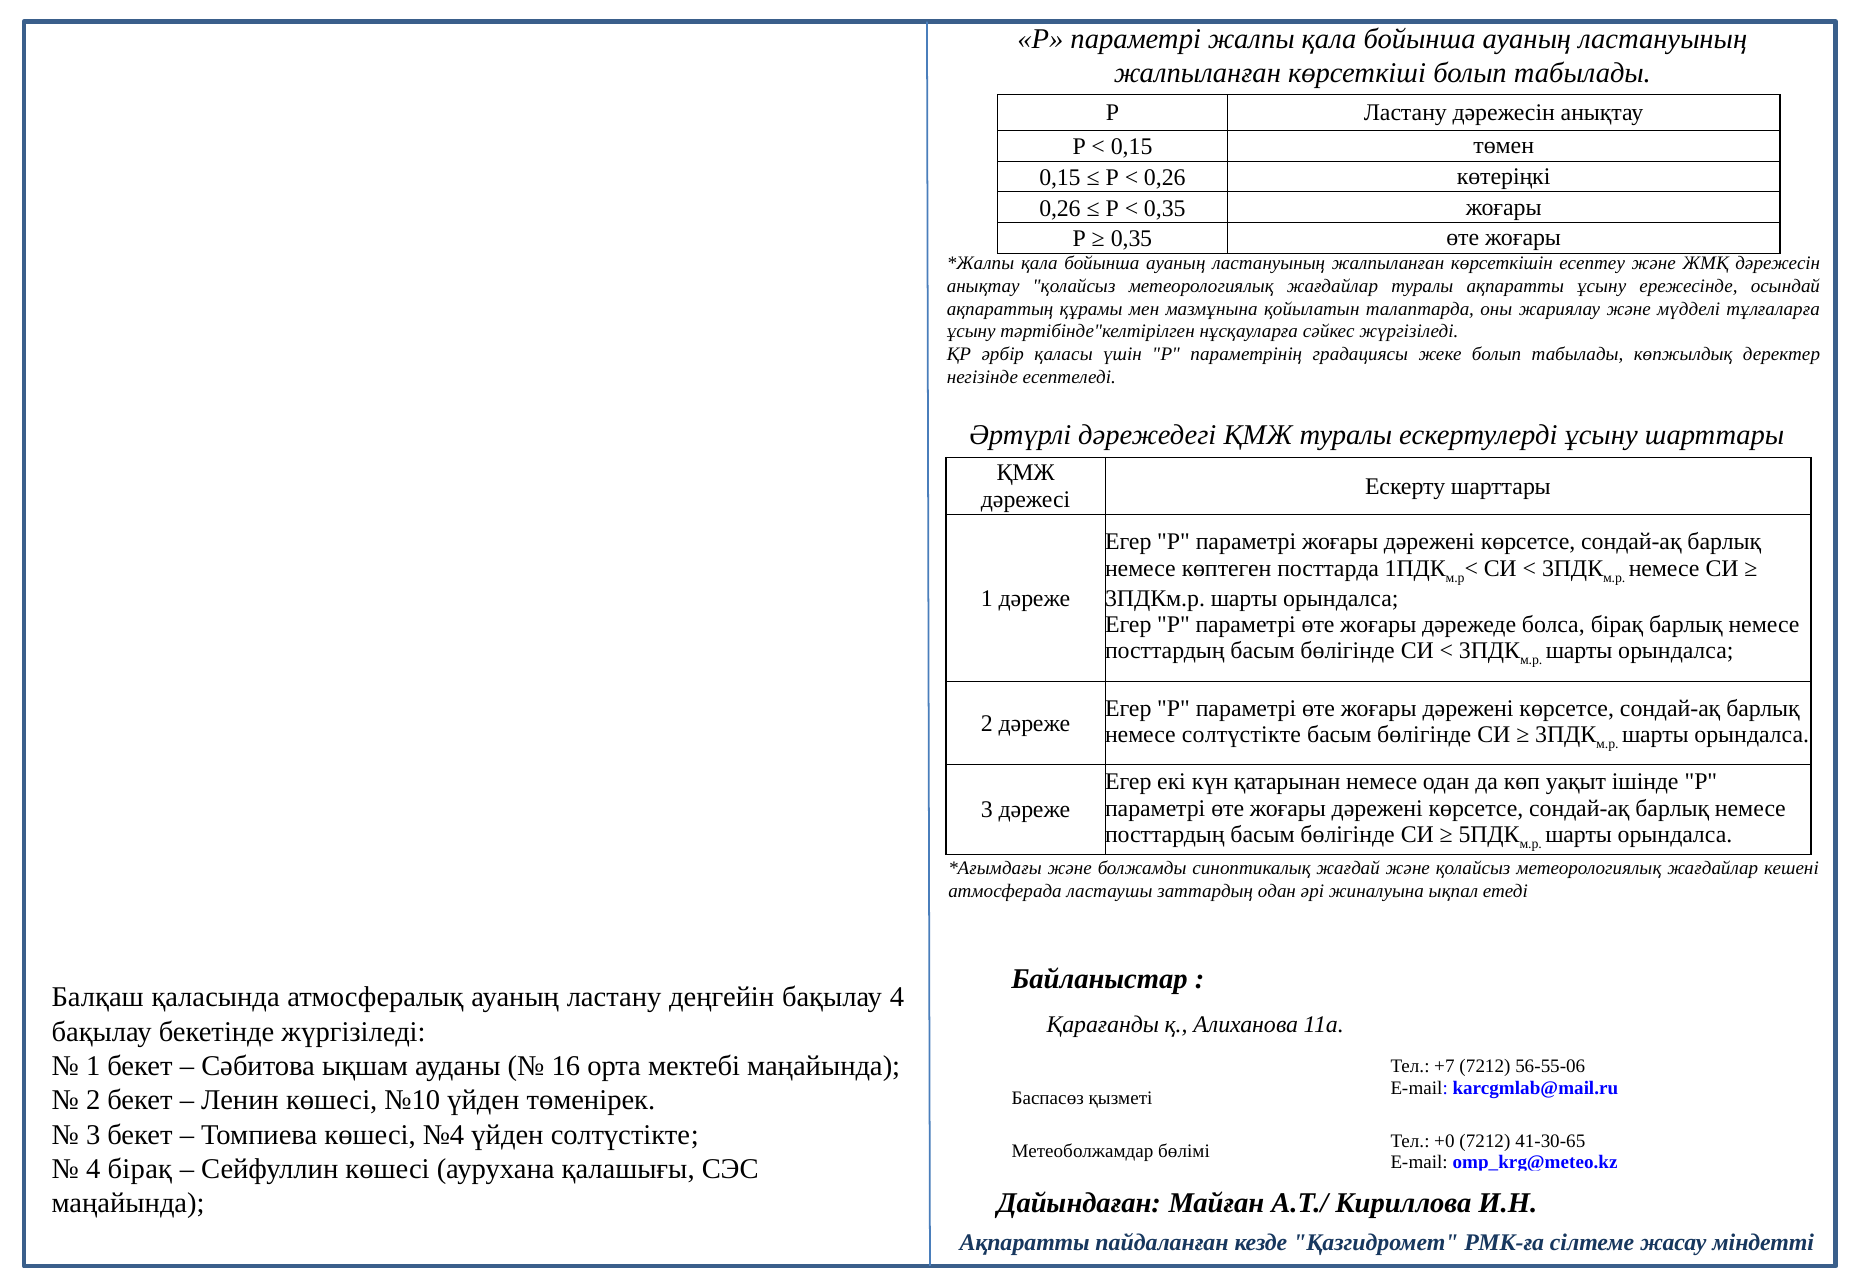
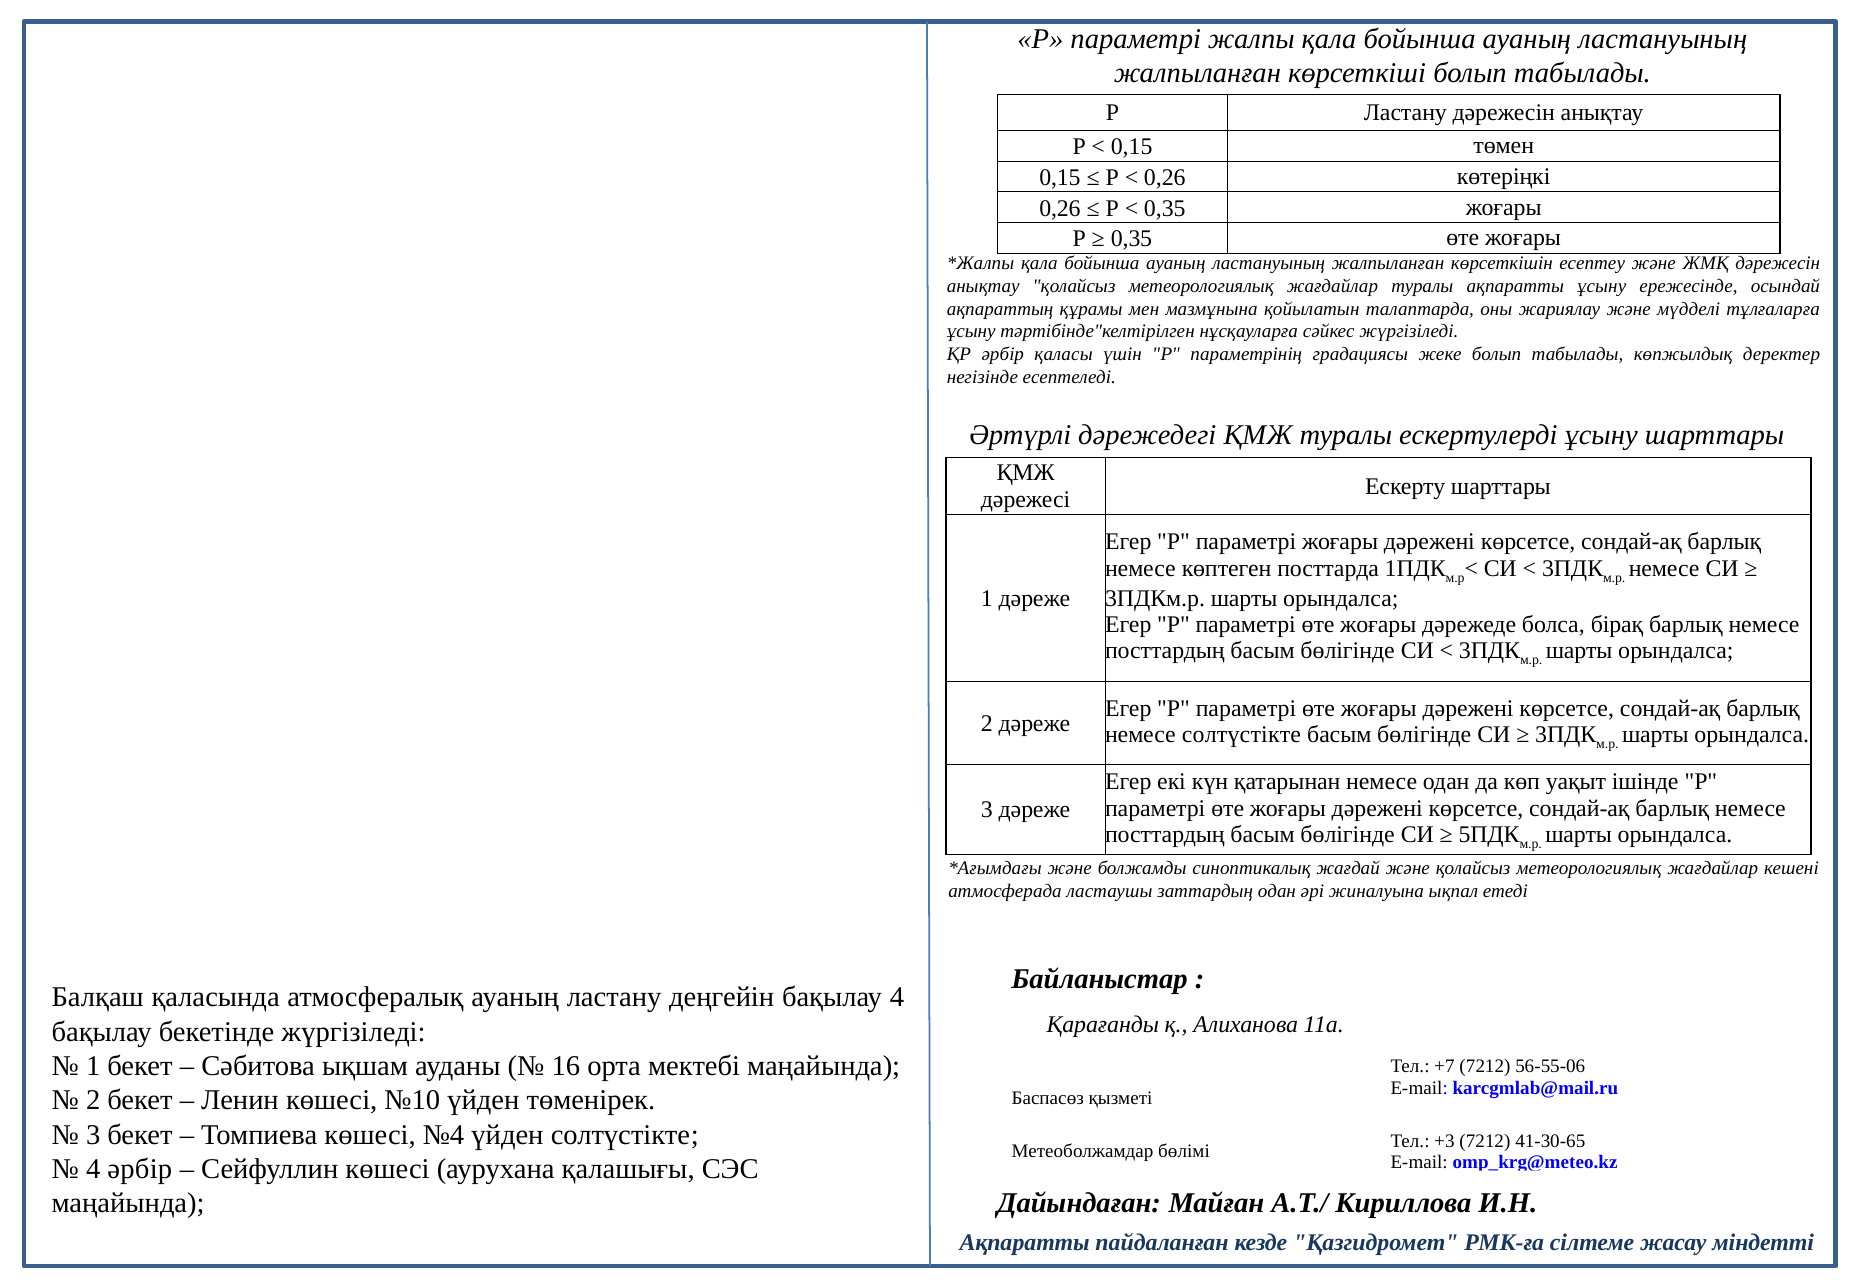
+0: +0 -> +3 (1444, 1141)
4 бірақ: бірақ -> әрбір (140, 1169)
